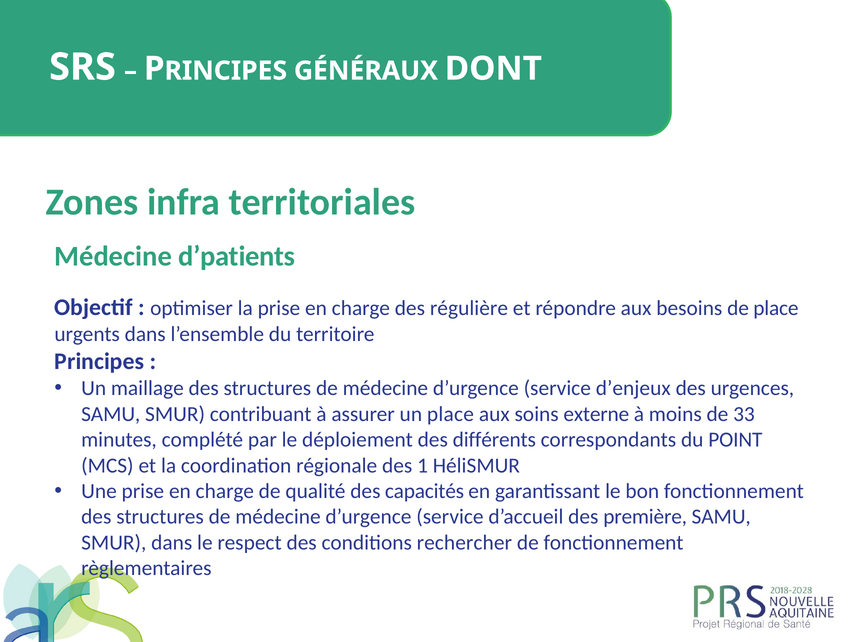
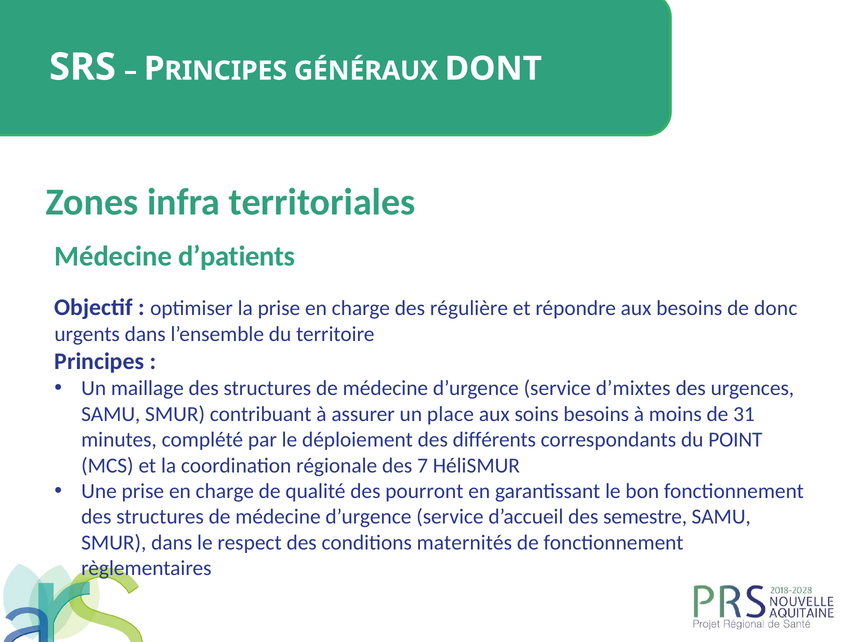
de place: place -> donc (776, 308)
d’enjeux: d’enjeux -> d’mixtes (633, 388)
soins externe: externe -> besoins (596, 414)
33: 33 -> 31 (744, 414)
1: 1 -> 7 (423, 465)
capacités: capacités -> pourront (424, 491)
première: première -> semestre (645, 517)
rechercher: rechercher -> maternités (464, 542)
